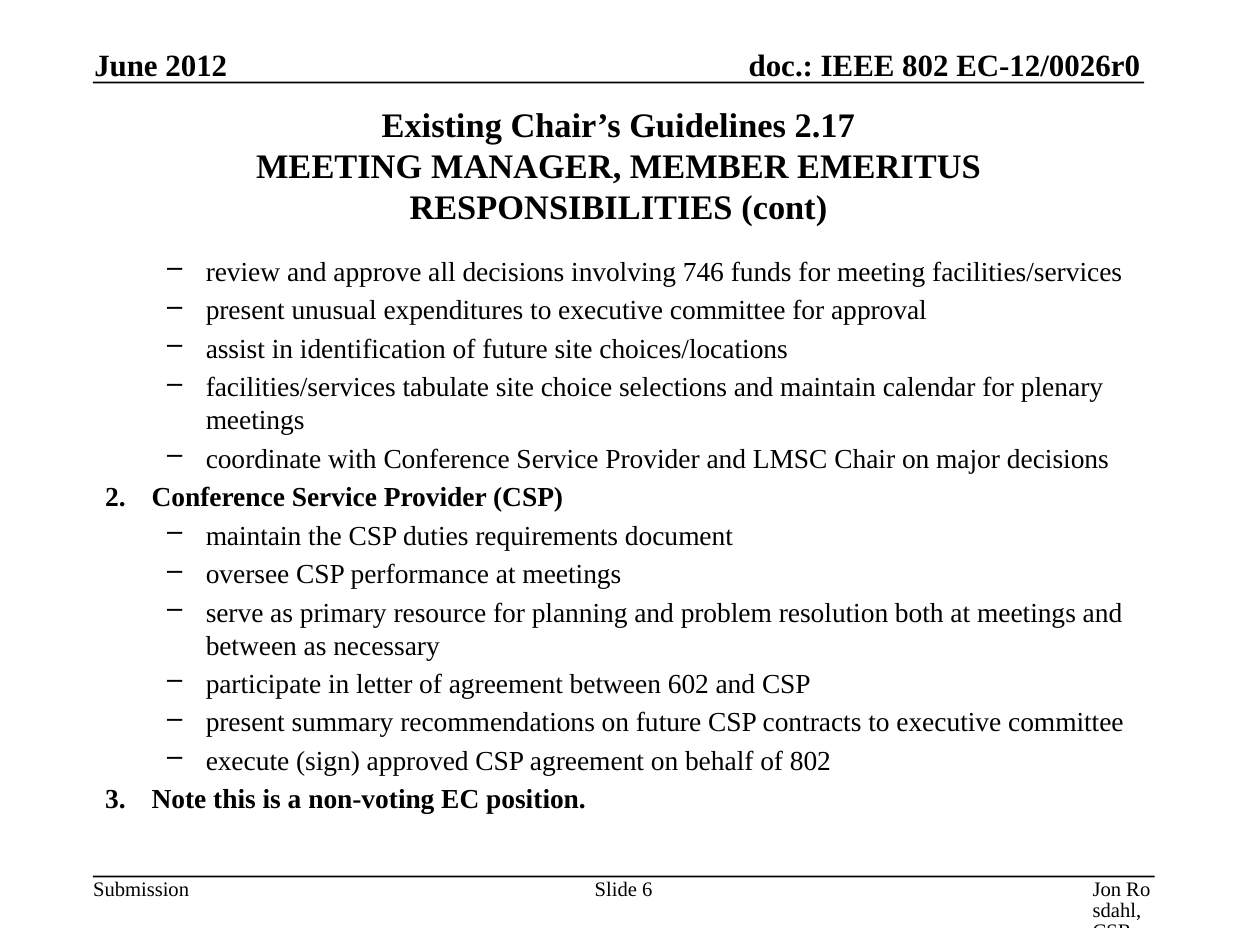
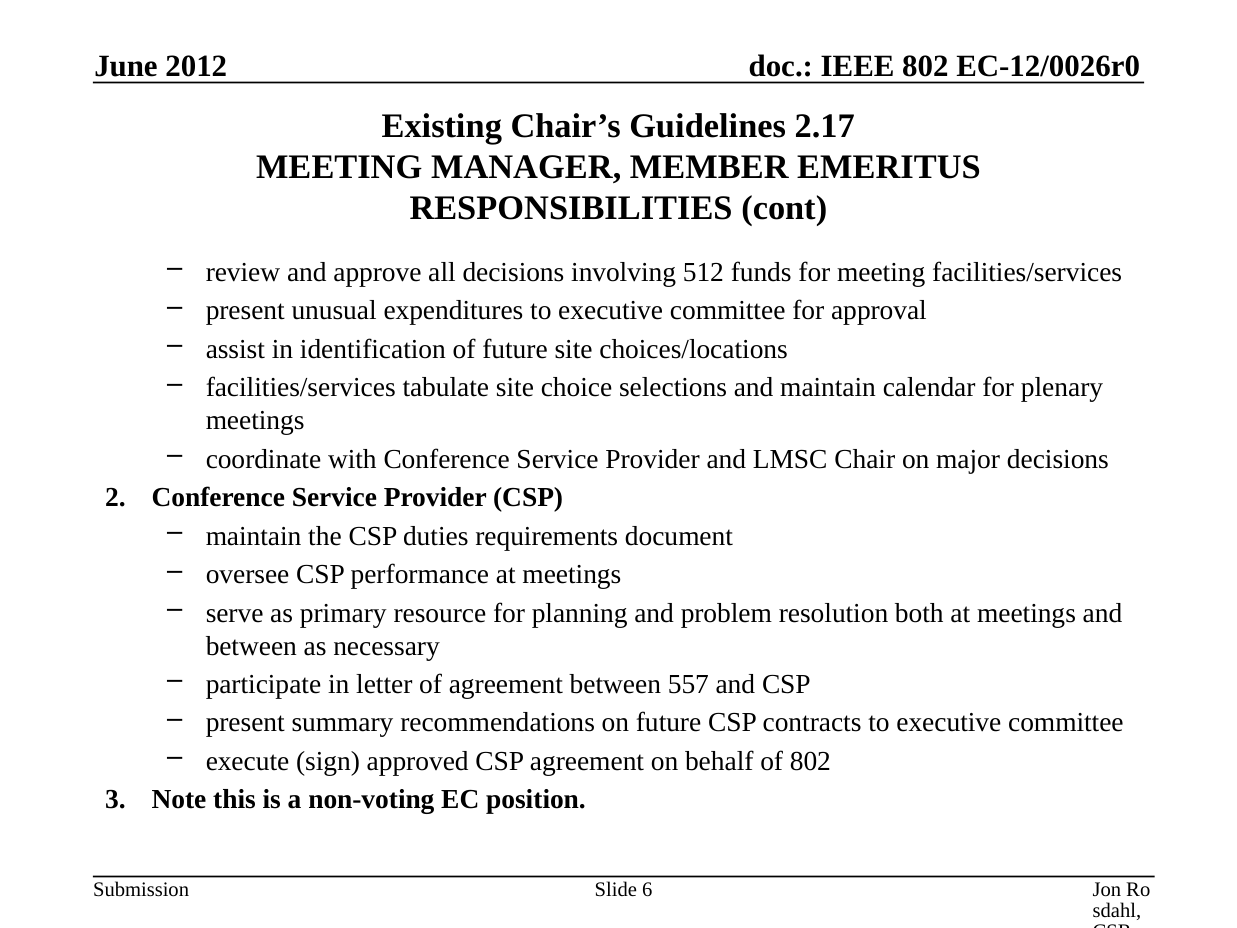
746: 746 -> 512 (703, 272)
602: 602 -> 557 (688, 684)
